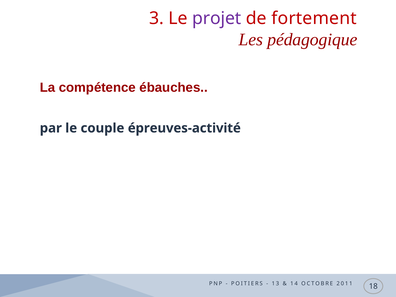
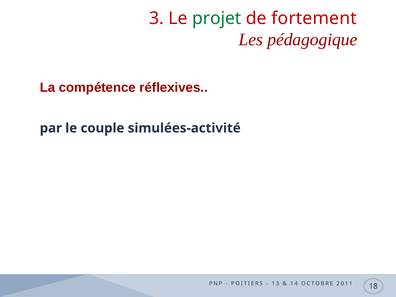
projet colour: purple -> green (217, 18)
ébauches: ébauches -> réflexives (174, 88)
épreuves-activité: épreuves-activité -> simulées-activité (184, 128)
